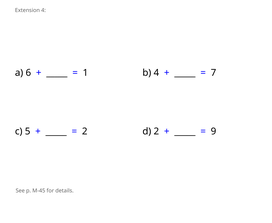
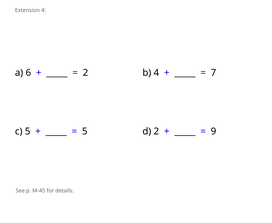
1: 1 -> 2 (85, 73)
2: 2 -> 5 (85, 131)
